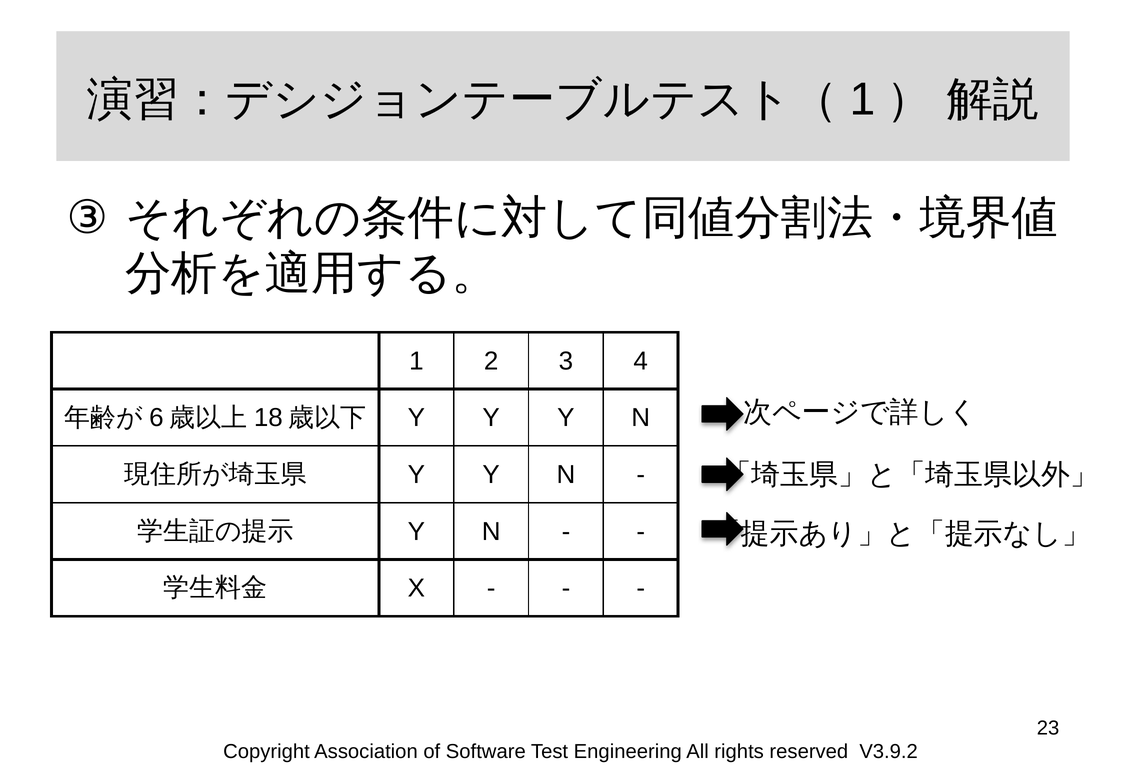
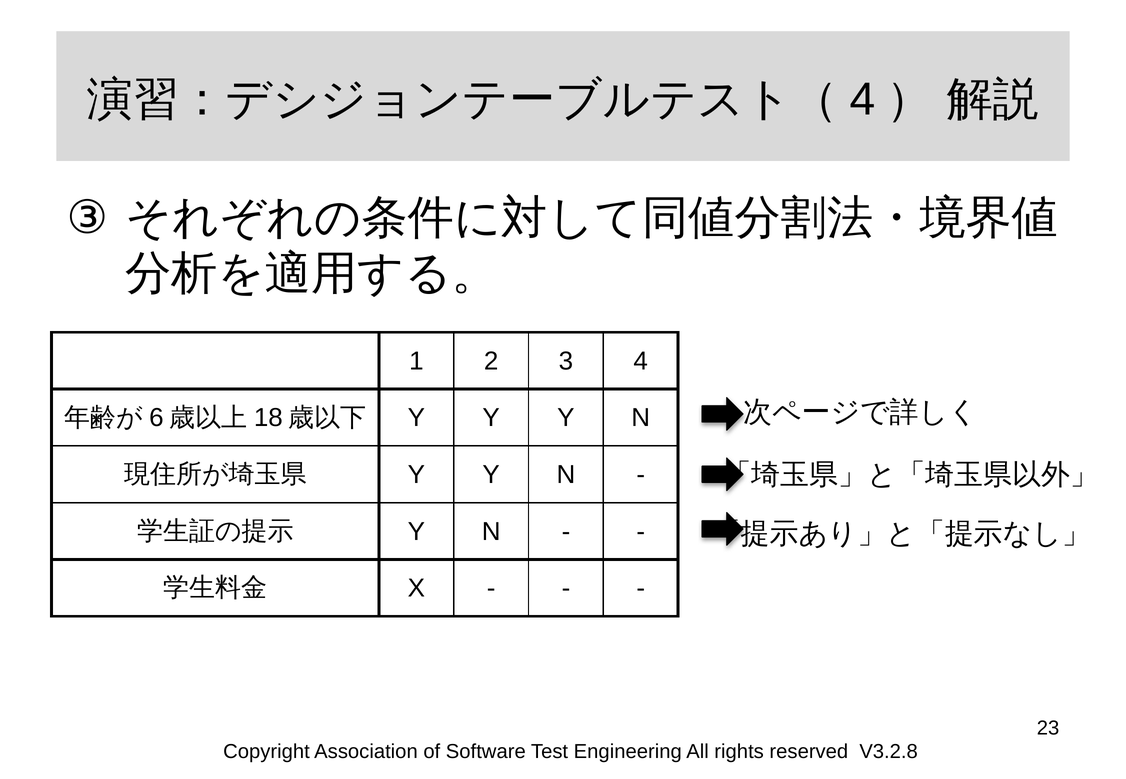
1: 1 -> 4 (863, 99)
V3.9.2: V3.9.2 -> V3.2.8 (889, 752)
